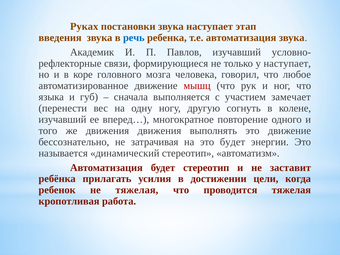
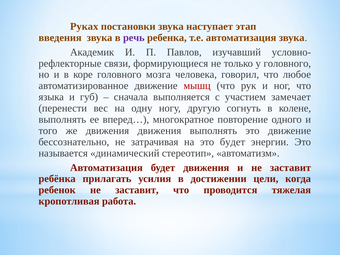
речь colour: blue -> purple (134, 38)
у наступает: наступает -> головного (287, 63)
изучавший: изучавший -> выполнять (62, 119)
будет стереотип: стереотип -> движения (206, 168)
ребенок не тяжелая: тяжелая -> заставит (137, 190)
